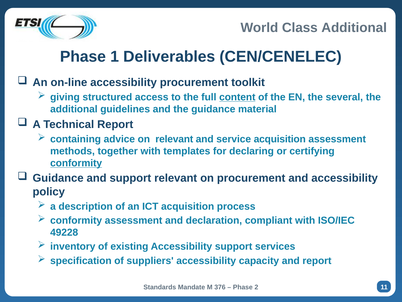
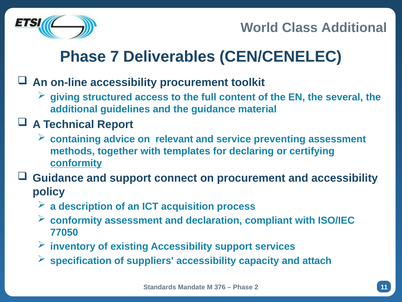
1: 1 -> 7 (115, 56)
content underline: present -> none (237, 97)
service acquisition: acquisition -> preventing (280, 139)
support relevant: relevant -> connect (176, 178)
49228: 49228 -> 77050 (64, 232)
and report: report -> attach (317, 260)
